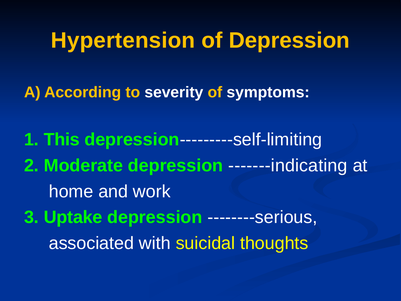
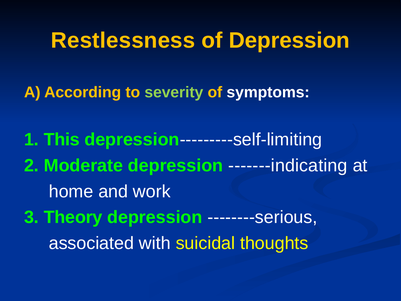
Hypertension: Hypertension -> Restlessness (123, 40)
severity colour: white -> light green (174, 92)
Uptake: Uptake -> Theory (73, 217)
